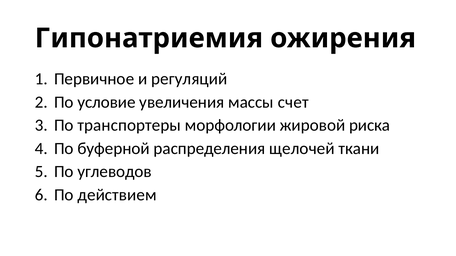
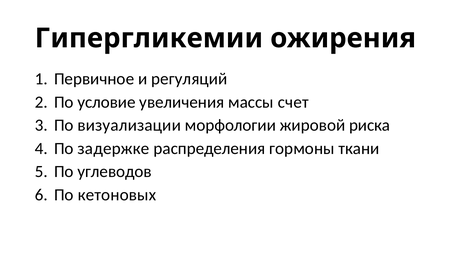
Гипонатриемия: Гипонатриемия -> Гипергликемии (149, 38)
транспортеры: транспортеры -> визуализации (129, 126)
буферной: буферной -> задержке (114, 149)
щелочей: щелочей -> гормоны (302, 149)
действием: действием -> кетоновых (117, 195)
